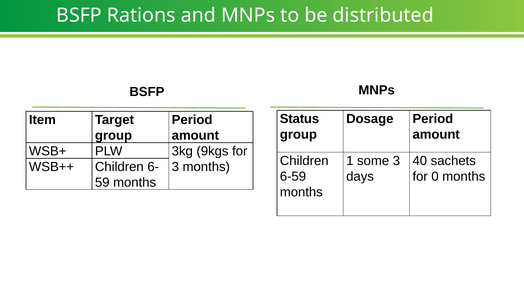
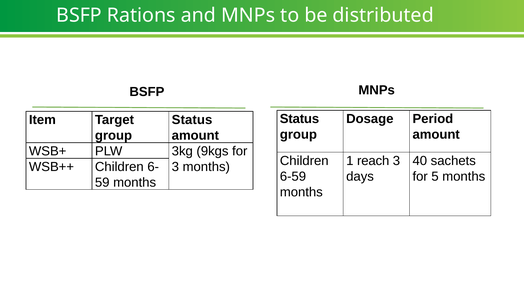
Period: Period -> Status (192, 120)
some: some -> reach (373, 161)
0: 0 -> 5 (435, 176)
